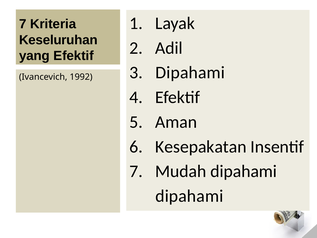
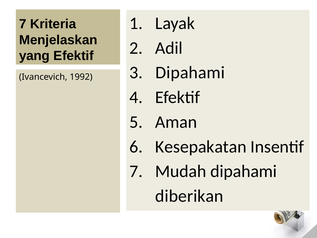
Keseluruhan: Keseluruhan -> Menjelaskan (58, 40)
dipahami: dipahami -> diberikan (189, 196)
